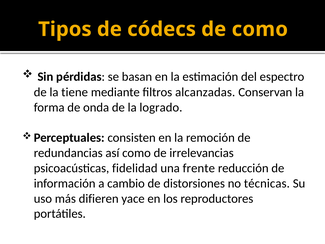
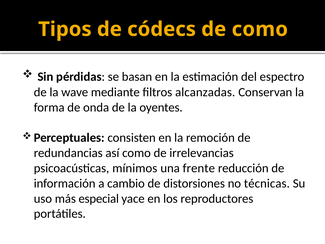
tiene: tiene -> wave (75, 92)
logrado: logrado -> oyentes (161, 107)
fidelidad: fidelidad -> mínimos (135, 168)
difieren: difieren -> especial (99, 198)
